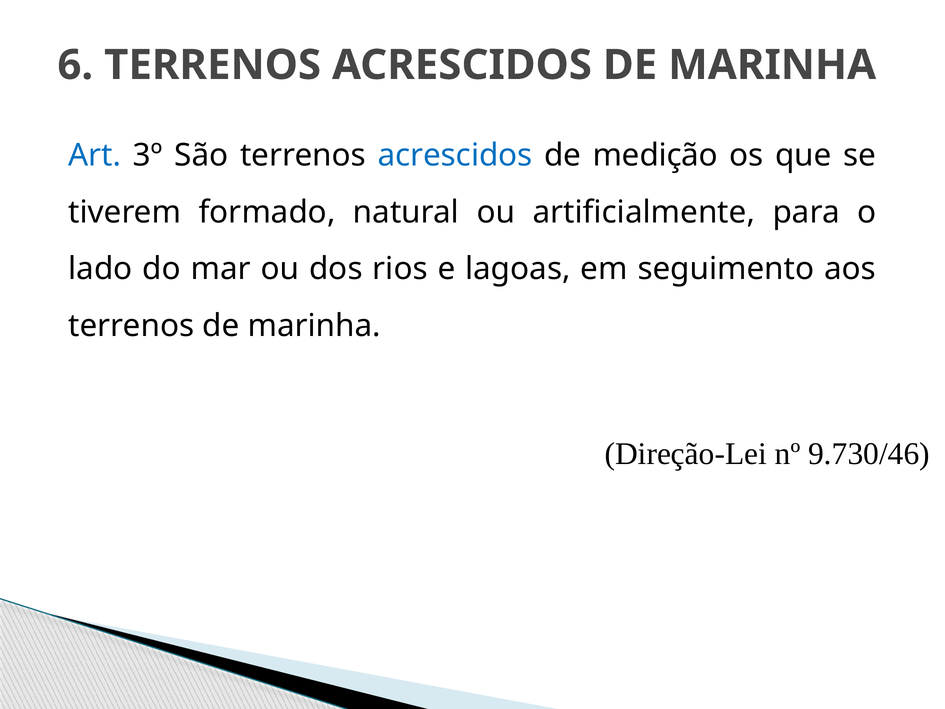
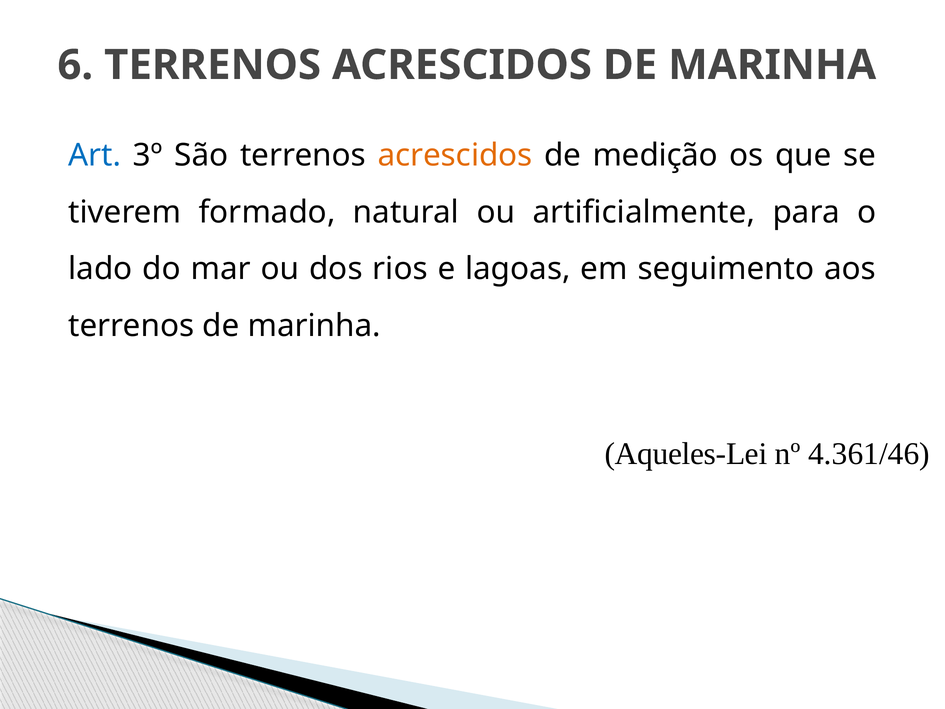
acrescidos colour: blue -> orange (455, 155)
Direção-Lei: Direção-Lei -> Aqueles-Lei (686, 454)
9.730/46: 9.730/46 -> 4.361/46 (869, 454)
